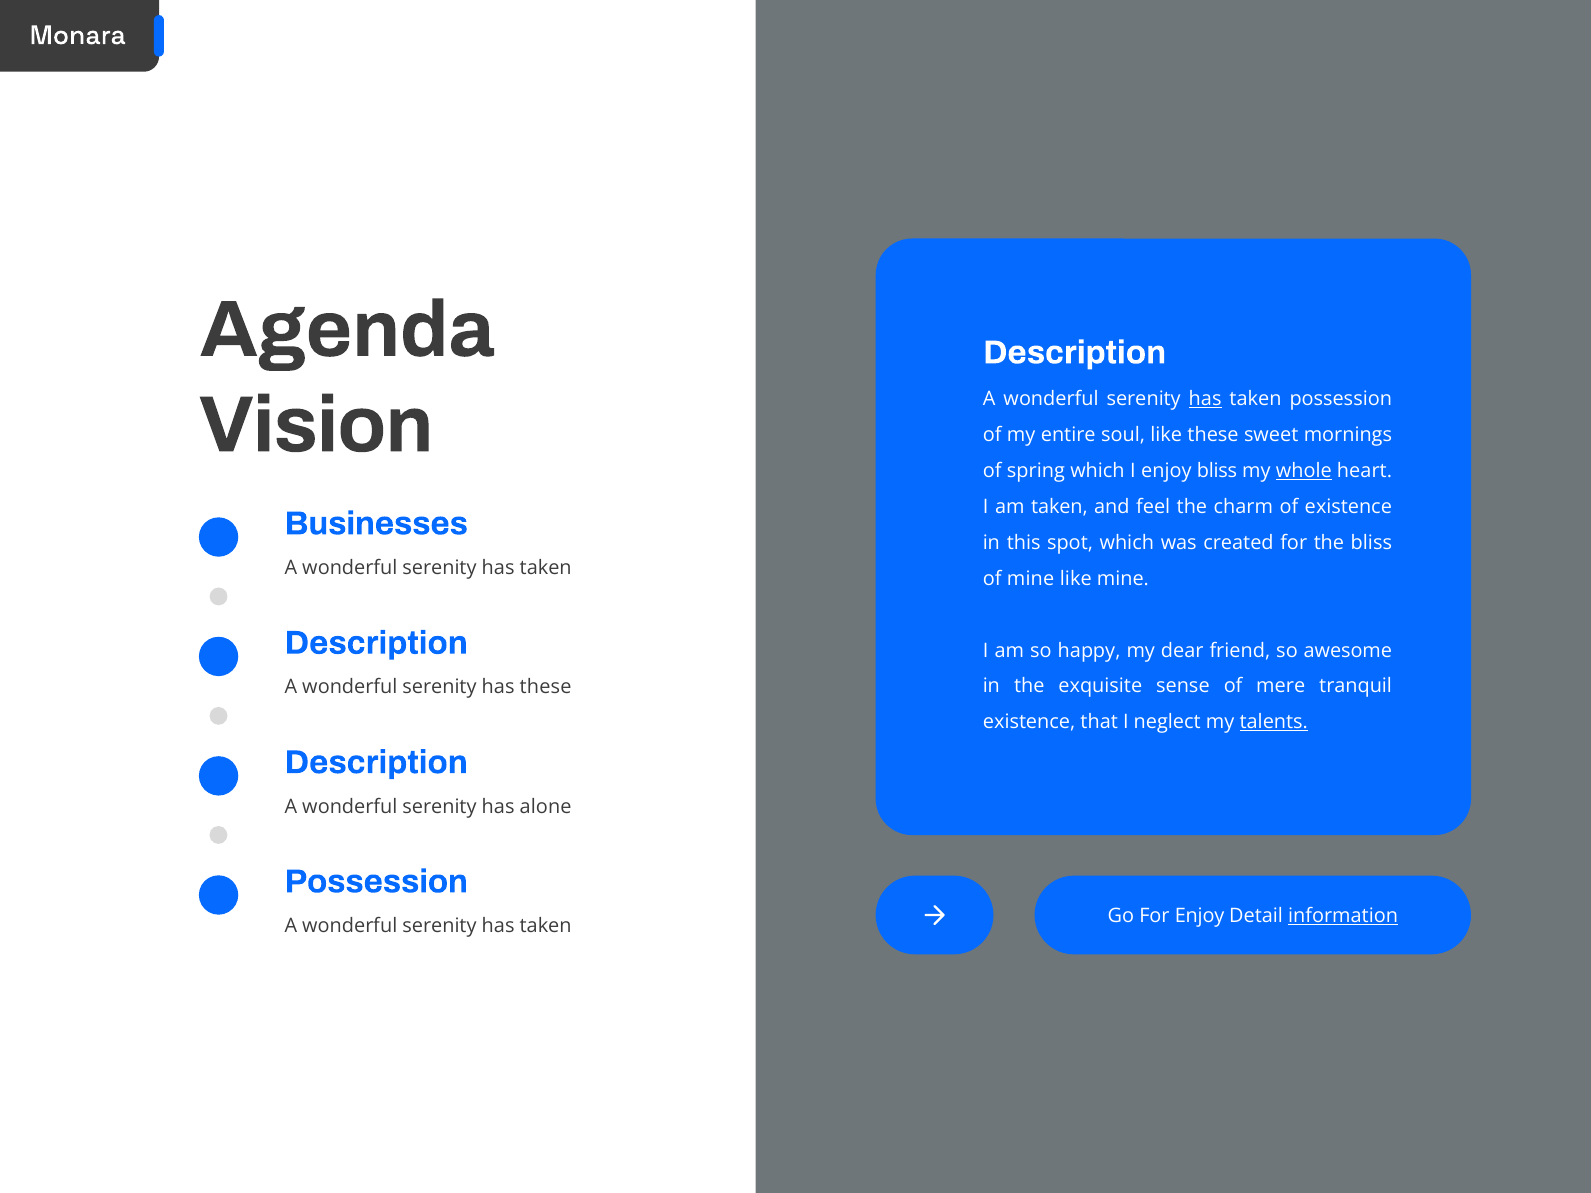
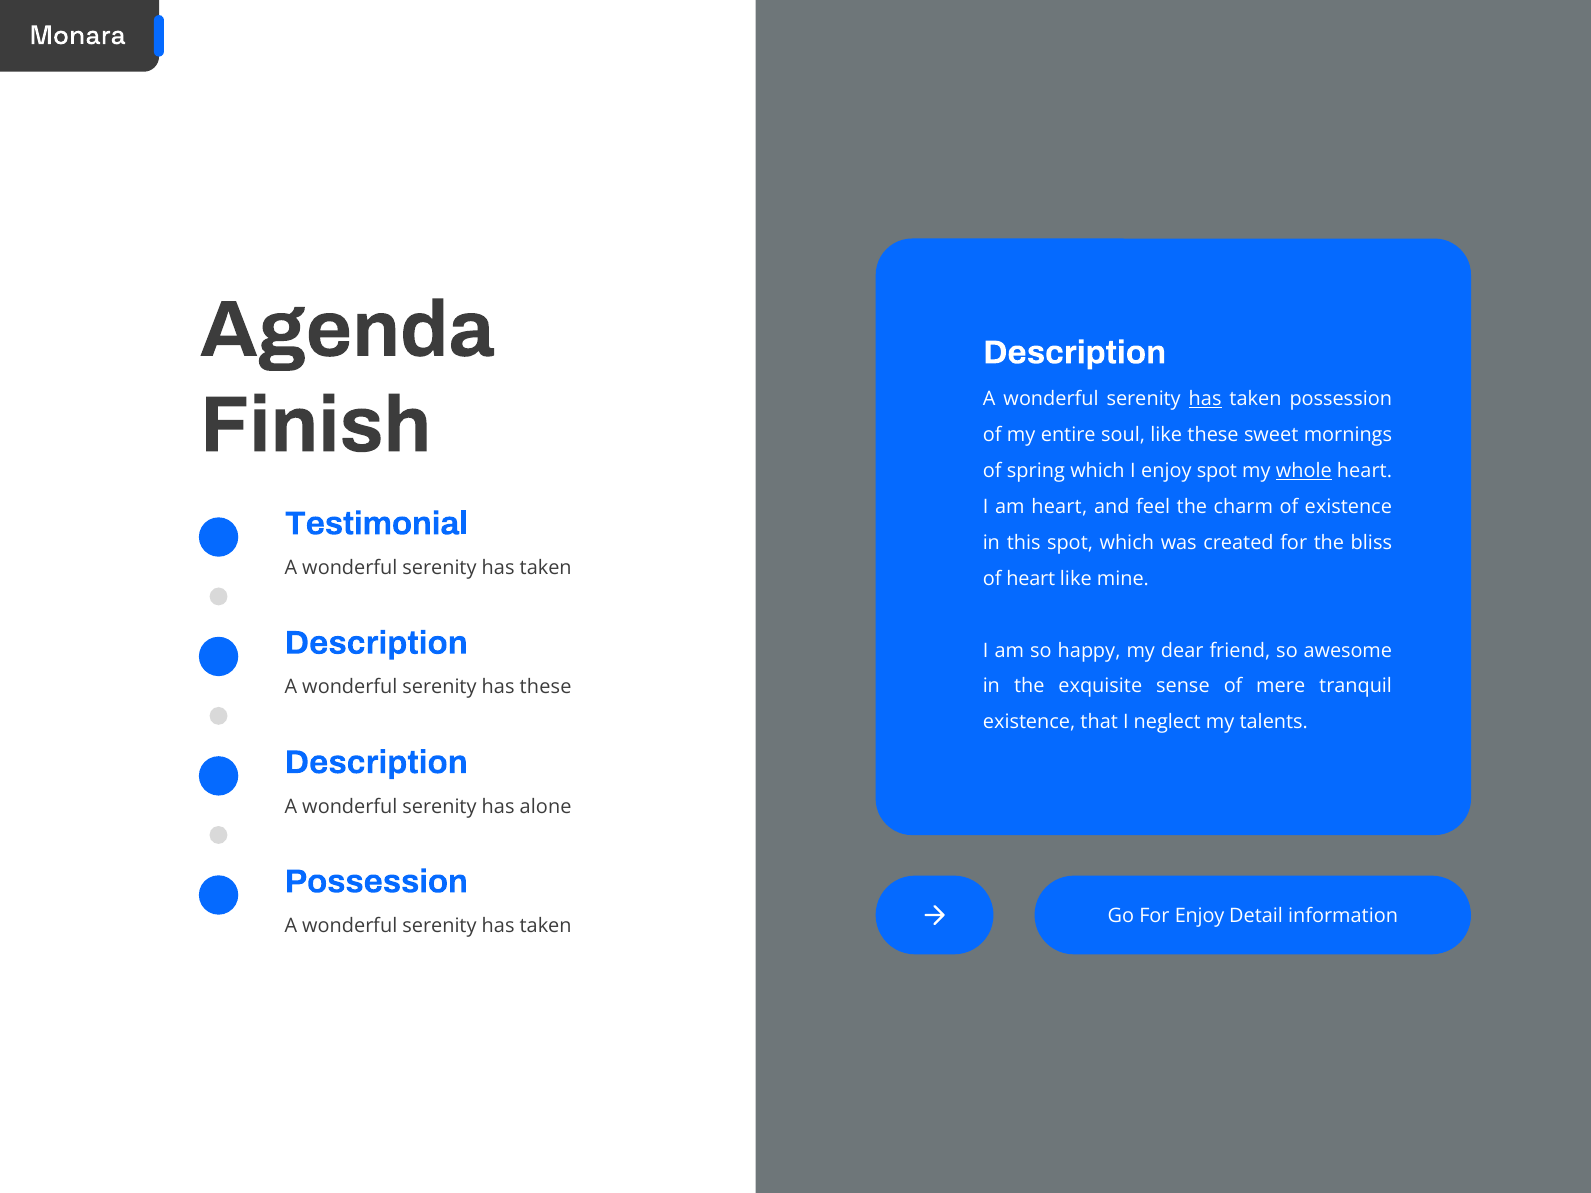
Vision: Vision -> Finish (316, 425)
enjoy bliss: bliss -> spot (1217, 471)
am taken: taken -> heart (1059, 507)
Businesses: Businesses -> Testimonial (376, 523)
of mine: mine -> heart (1031, 579)
talents underline: present -> none (1274, 722)
information underline: present -> none (1343, 917)
